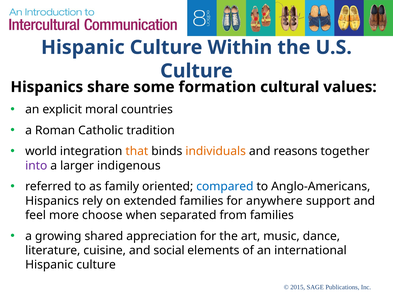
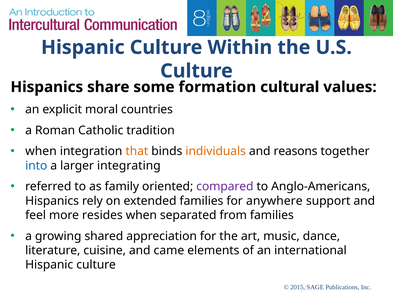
world: world -> when (41, 152)
into colour: purple -> blue (36, 166)
indigenous: indigenous -> integrating (129, 166)
compared colour: blue -> purple (225, 187)
choose: choose -> resides (102, 216)
social: social -> came (169, 251)
